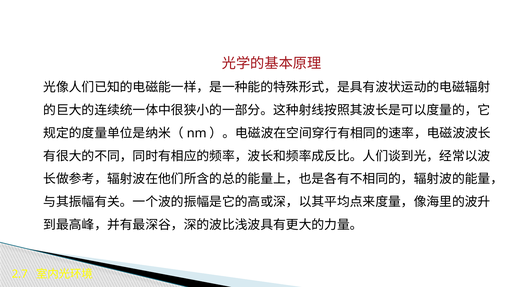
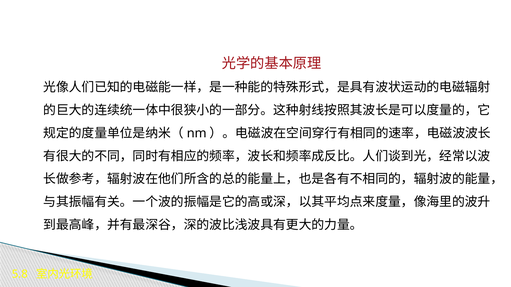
2.7: 2.7 -> 5.8 (20, 275)
